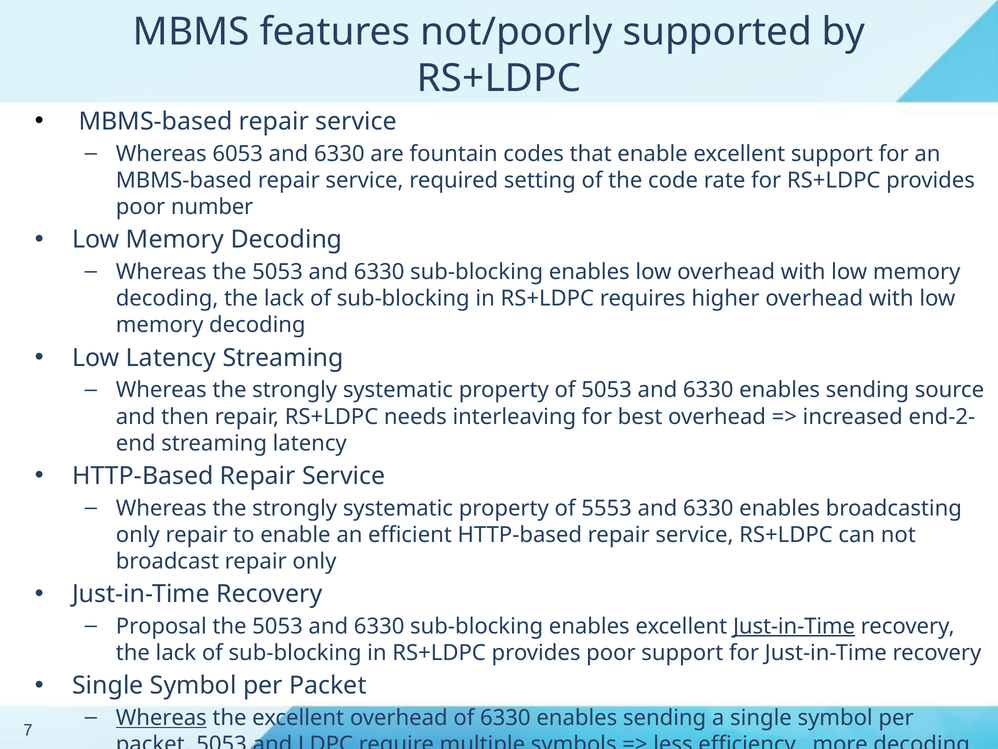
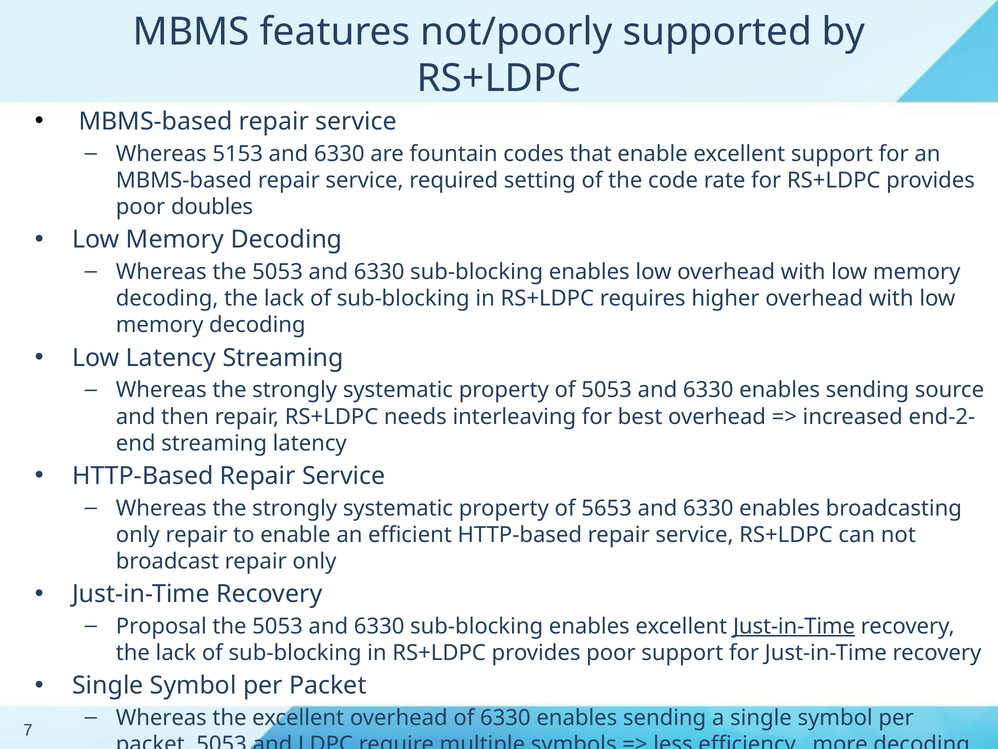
6053: 6053 -> 5153 (238, 154)
number: number -> doubles (212, 207)
5553: 5553 -> 5653 (607, 508)
Whereas underline: present -> none (161, 717)
